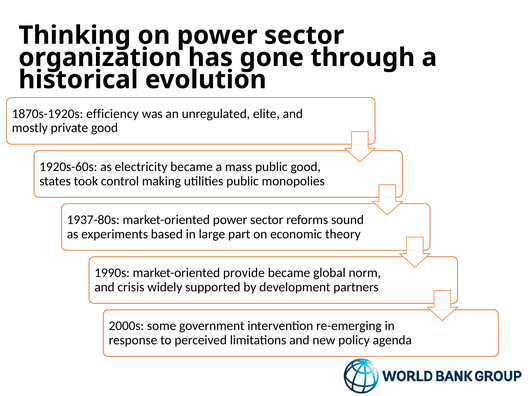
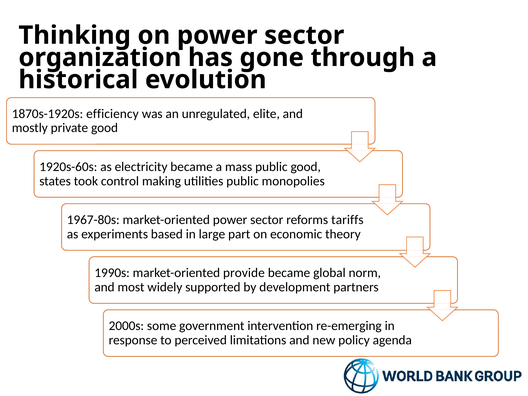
1937-80s: 1937-80s -> 1967-80s (93, 220)
sound: sound -> tariffs (347, 220)
crisis: crisis -> most (131, 287)
